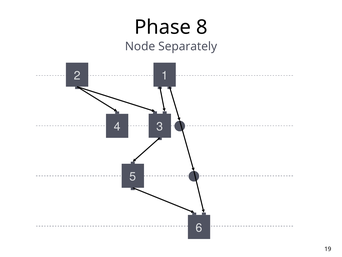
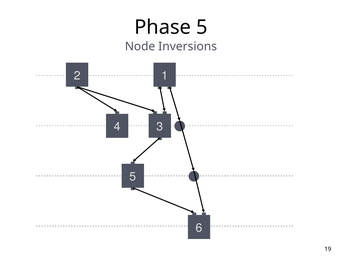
Phase 8: 8 -> 5 (202, 27)
Separately: Separately -> Inversions (188, 46)
